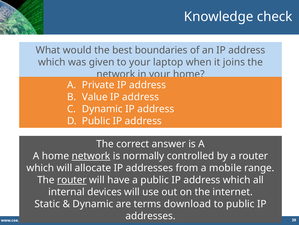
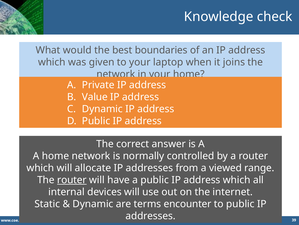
network underline: present -> none (91, 156)
mobile: mobile -> viewed (225, 167)
download: download -> encounter (188, 203)
